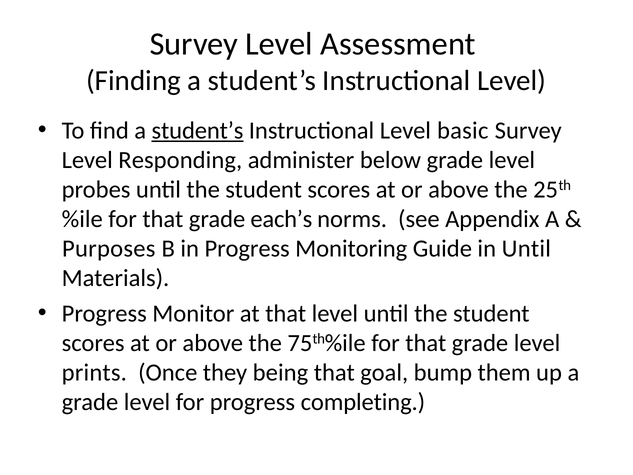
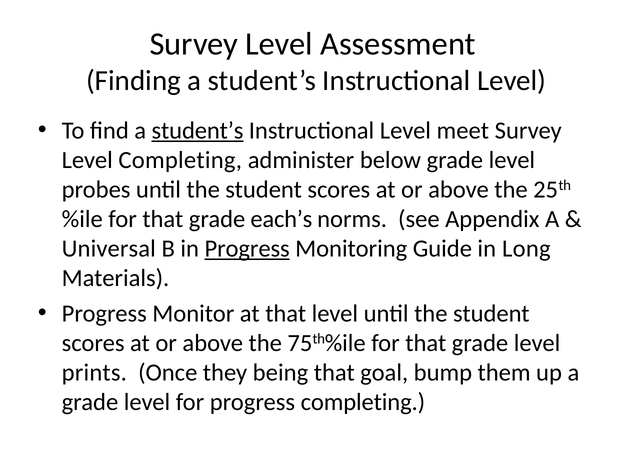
basic: basic -> meet (463, 130)
Level Responding: Responding -> Completing (180, 160)
Purposes: Purposes -> Universal (109, 249)
Progress underline: none -> present (247, 249)
in Until: Until -> Long (526, 249)
